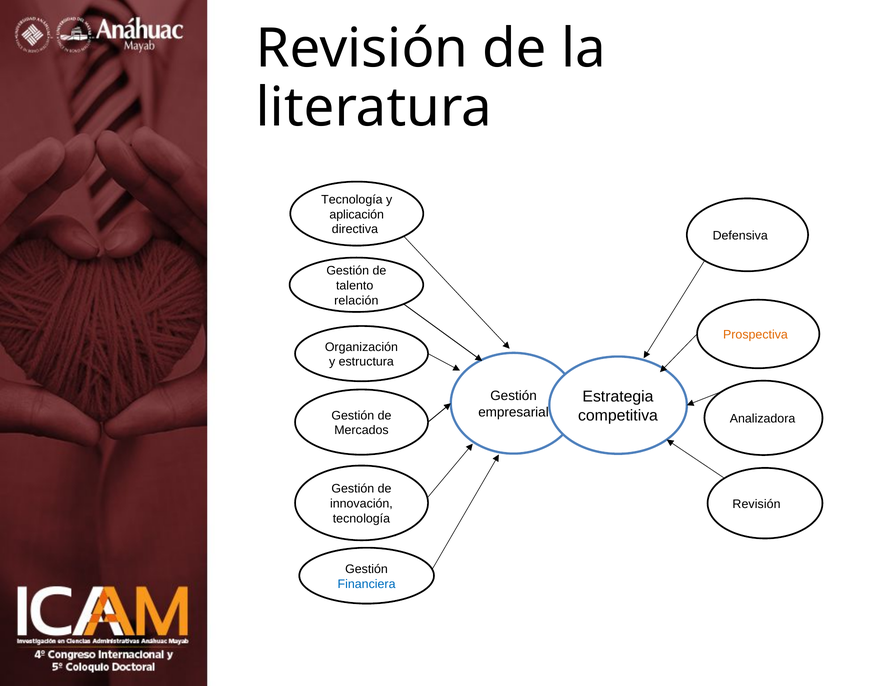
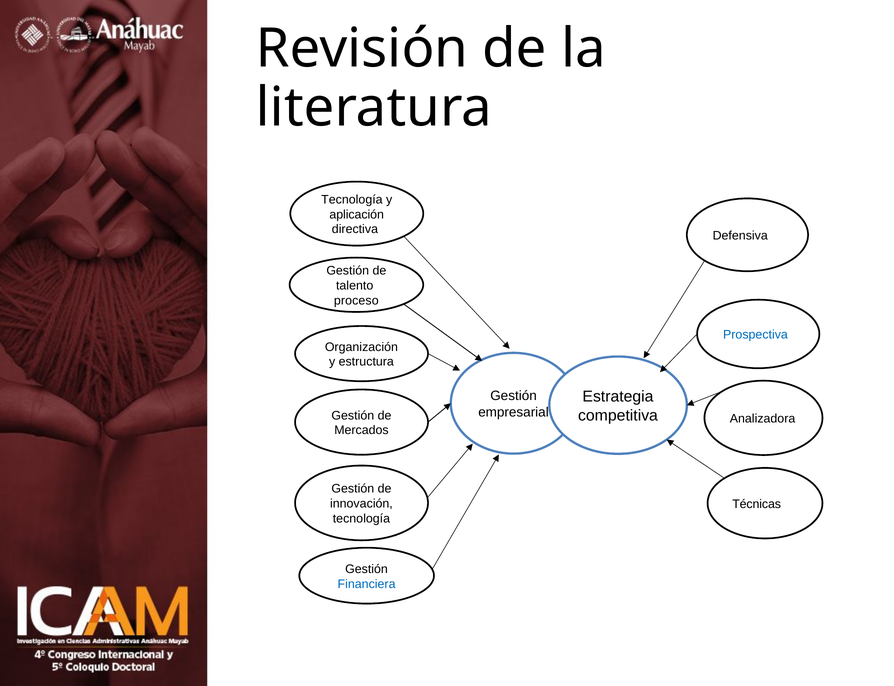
relación: relación -> proceso (356, 301)
Prospectiva colour: orange -> blue (755, 335)
Revisión: Revisión -> Técnicas (757, 504)
